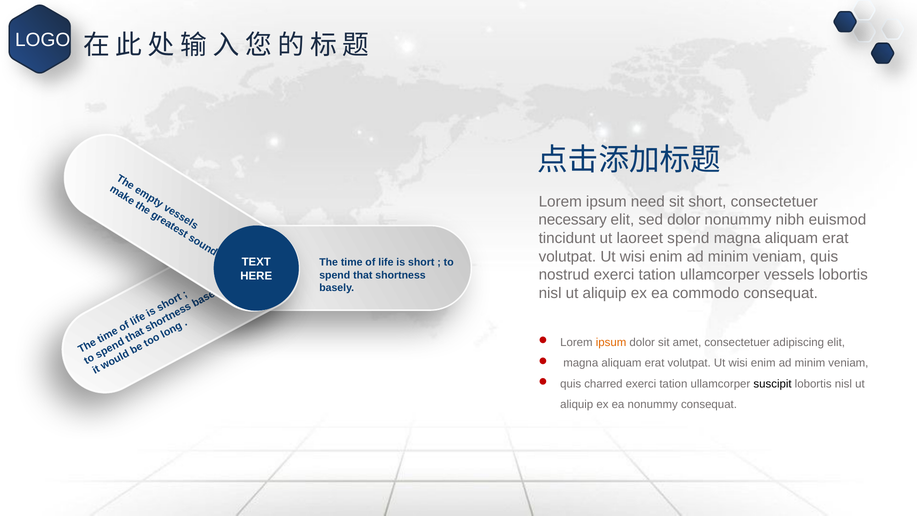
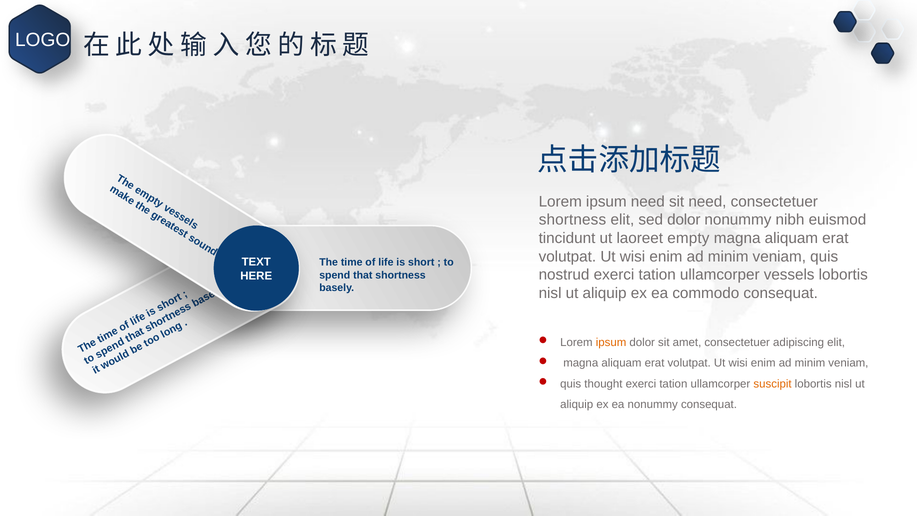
sit short: short -> need (707, 202)
necessary: necessary -> shortness (572, 220)
laoreet spend: spend -> empty (688, 238)
charred: charred -> thought (603, 384)
suscipit colour: black -> orange (773, 384)
